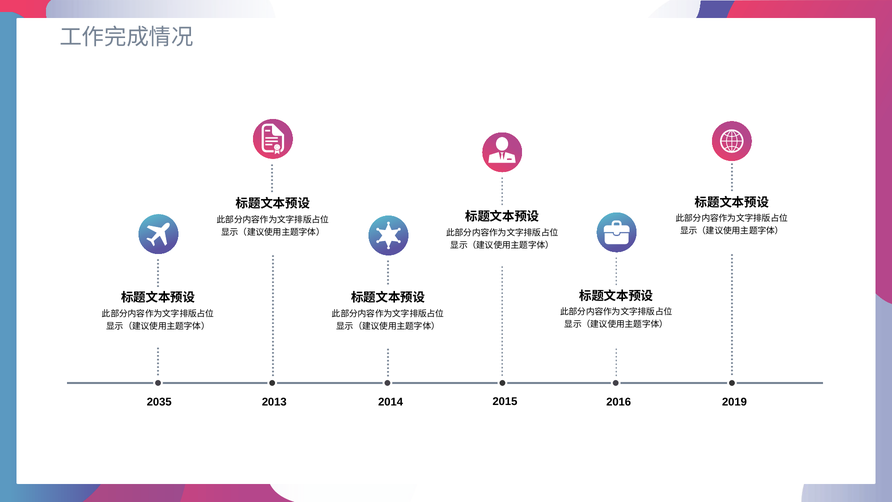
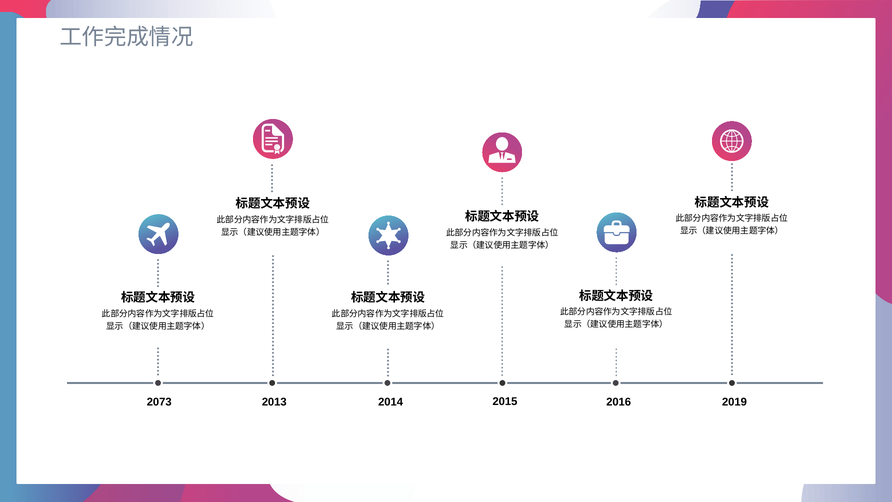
2035: 2035 -> 2073 (159, 402)
